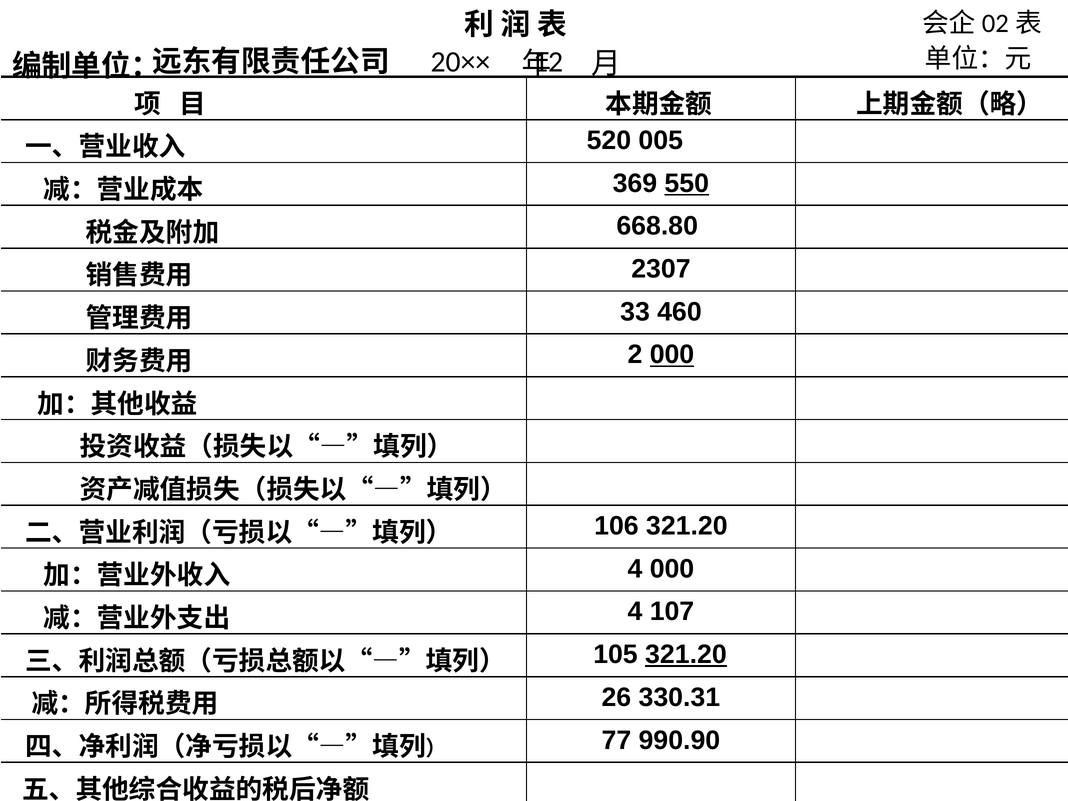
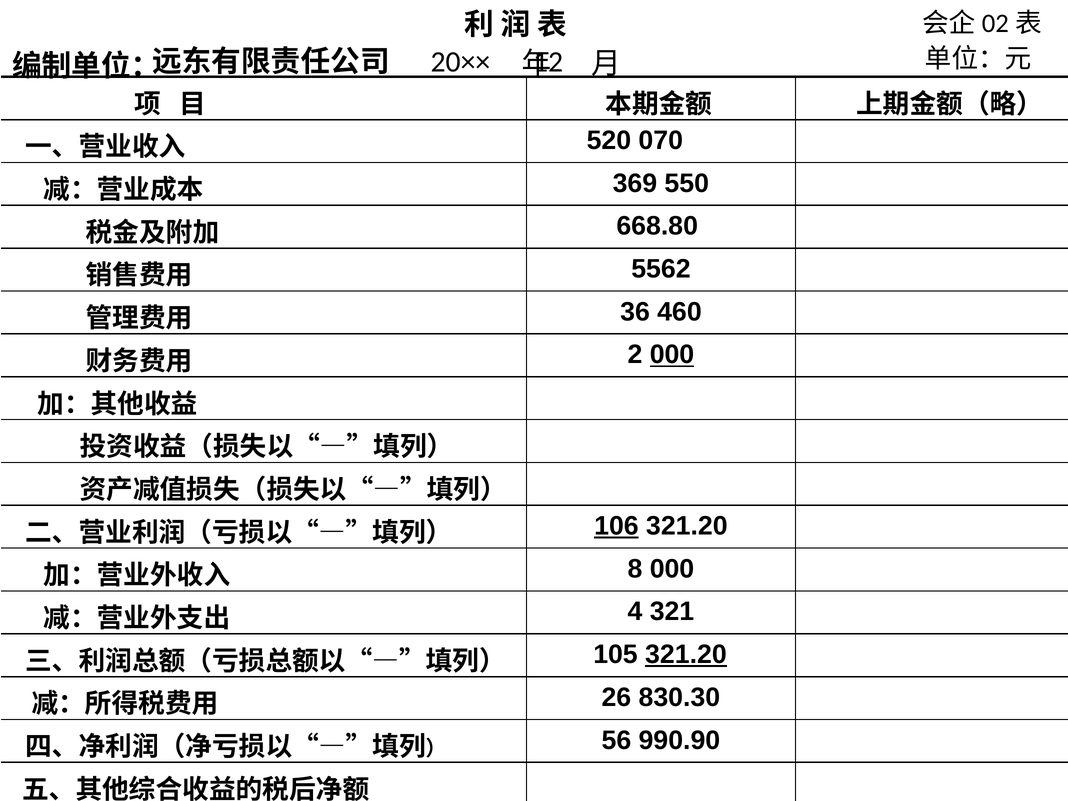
005: 005 -> 070 (661, 140)
550 underline: present -> none (687, 183)
2307: 2307 -> 5562 (661, 269)
33: 33 -> 36 (635, 312)
106 underline: none -> present (616, 526)
4: 4 -> 8 (635, 569)
107: 107 -> 321 (672, 612)
330.31: 330.31 -> 830.30 (679, 697)
77: 77 -> 56 (616, 740)
